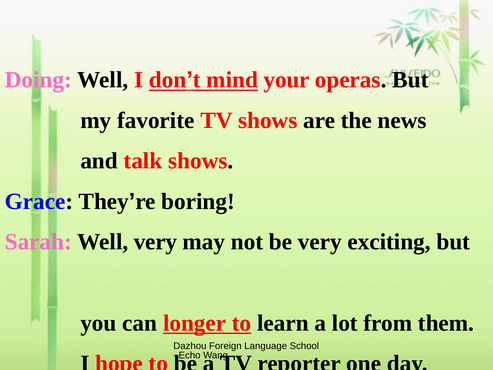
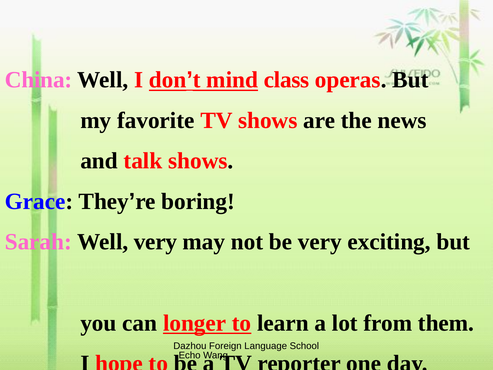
Doing: Doing -> China (38, 80)
your: your -> class (287, 80)
